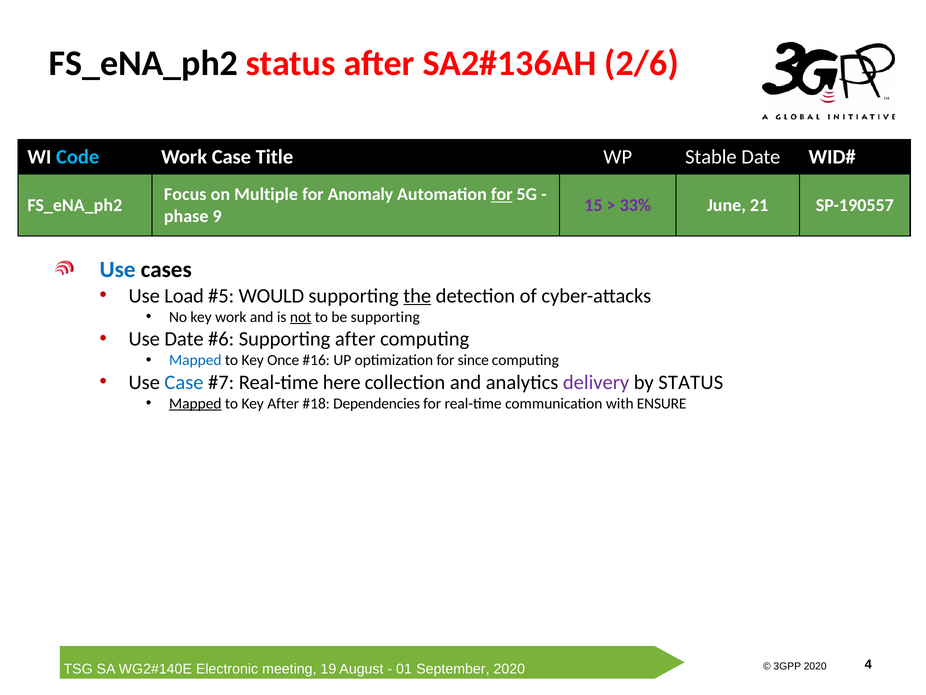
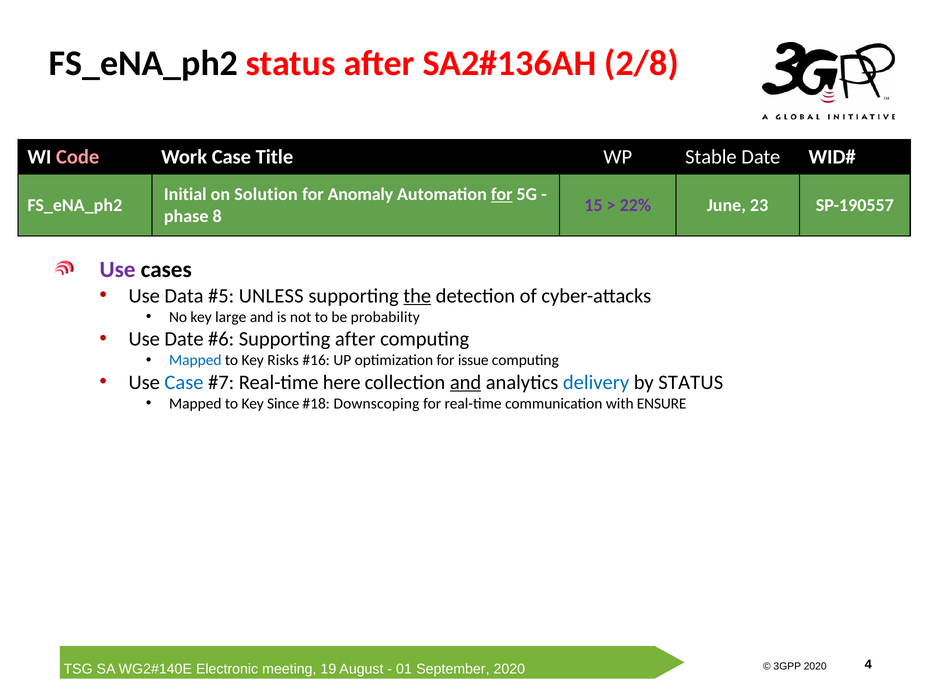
2/6: 2/6 -> 2/8 (642, 63)
Code colour: light blue -> pink (78, 157)
Focus: Focus -> Initial (185, 194)
Multiple: Multiple -> Solution (266, 194)
33%: 33% -> 22% (635, 205)
21: 21 -> 23 (759, 205)
9: 9 -> 8 (217, 216)
Use colour: blue -> purple (118, 270)
Load: Load -> Data (184, 296)
WOULD: WOULD -> UNLESS (271, 296)
key work: work -> large (231, 317)
not underline: present -> none (301, 317)
be supporting: supporting -> probability (385, 317)
Once: Once -> Risks (283, 360)
since: since -> issue (473, 360)
and underline: none -> present (466, 382)
delivery colour: purple -> blue (596, 382)
Mapped underline: present -> none (195, 403)
Key After: After -> Since (283, 403)
Dependencies: Dependencies -> Downscoping (376, 403)
